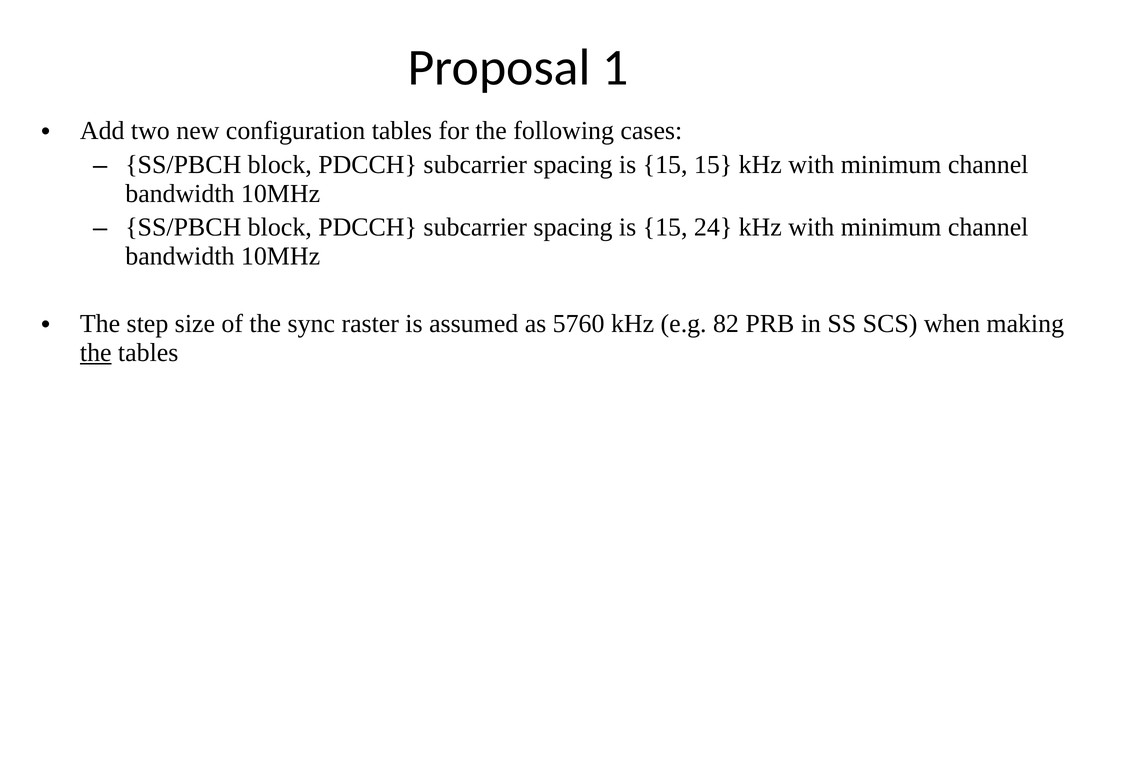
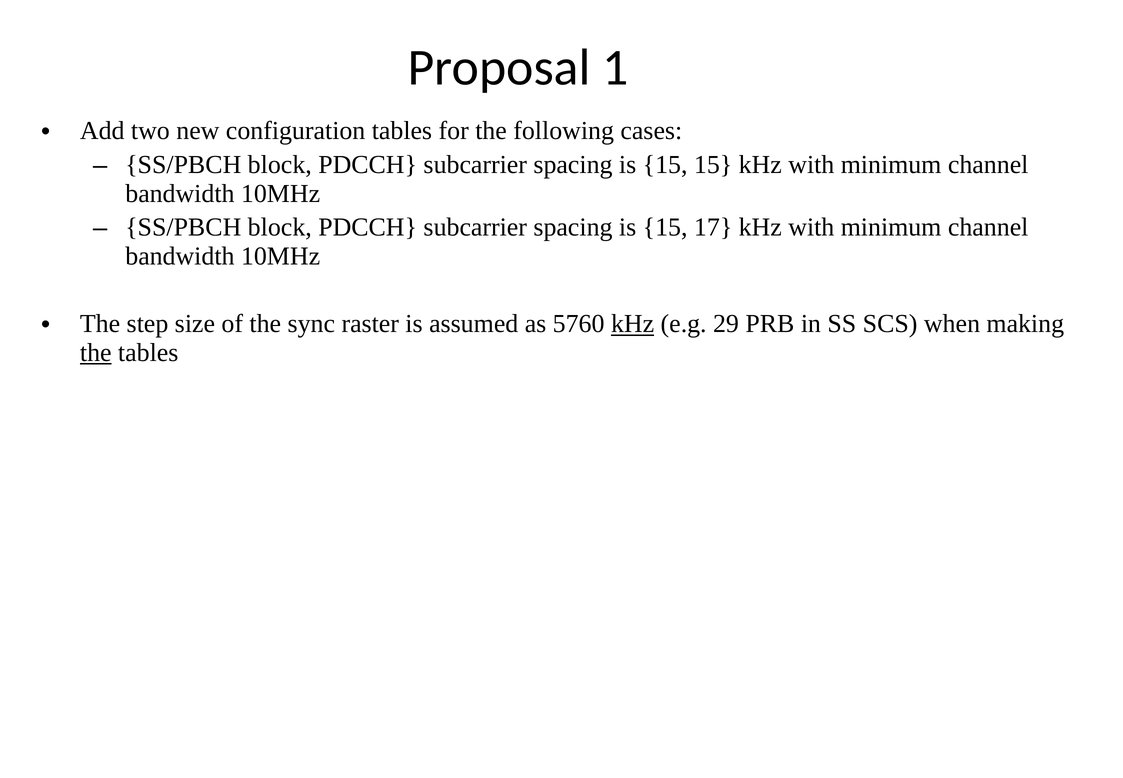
24: 24 -> 17 (713, 227)
kHz underline: none -> present (633, 324)
82: 82 -> 29 (726, 324)
